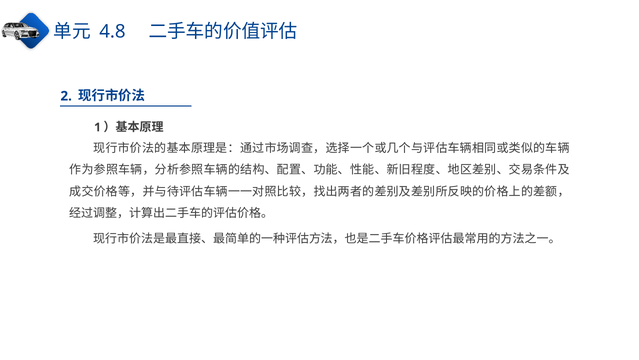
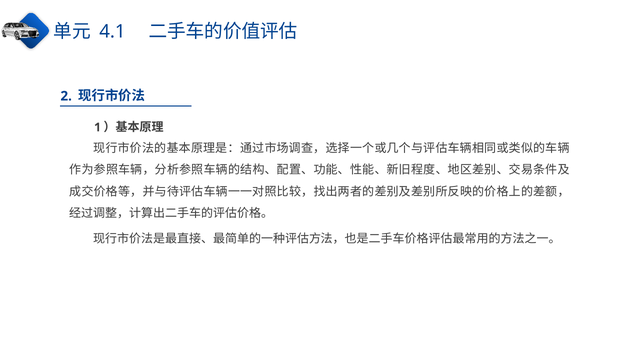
4.8: 4.8 -> 4.1 (112, 32)
